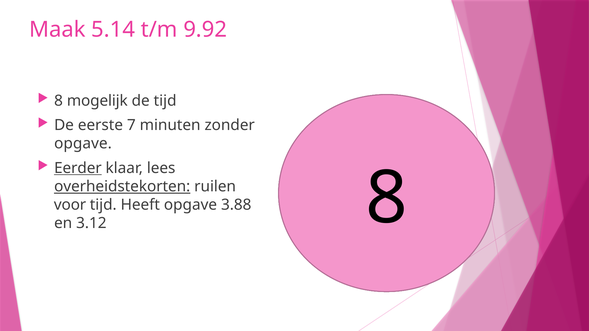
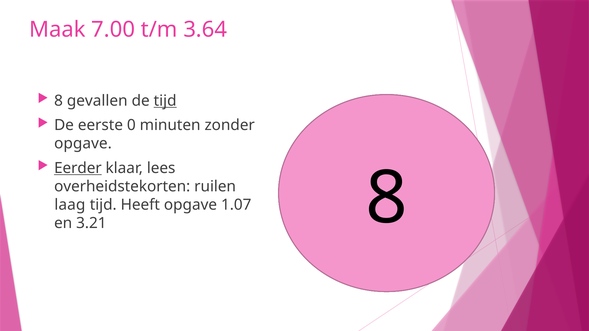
5.14: 5.14 -> 7.00 (113, 30)
9.92: 9.92 -> 3.64 (205, 30)
mogelijk: mogelijk -> gevallen (97, 101)
tijd underline: none -> present (165, 101)
7: 7 -> 0 (131, 125)
overheidstekorten underline: present -> none (122, 187)
voor: voor -> laag (70, 205)
3.88: 3.88 -> 1.07 (236, 205)
3.12: 3.12 -> 3.21 (91, 223)
